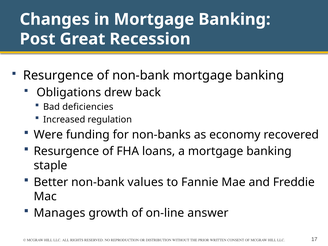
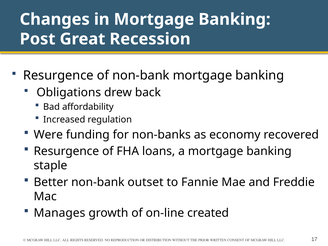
deficiencies: deficiencies -> affordability (88, 107)
values: values -> outset (145, 182)
answer: answer -> created (208, 213)
